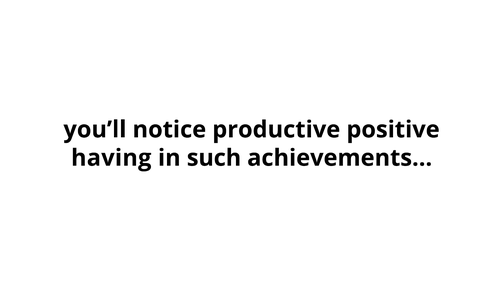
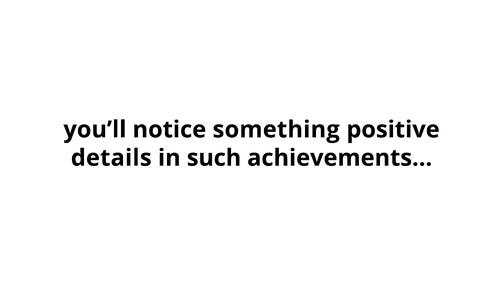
productive: productive -> something (276, 130)
having: having -> details (111, 158)
